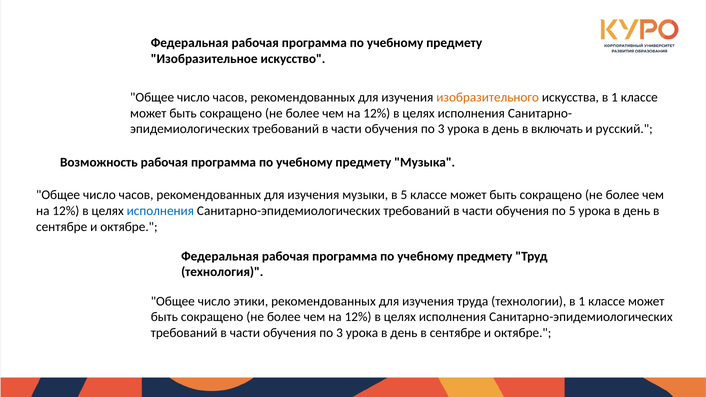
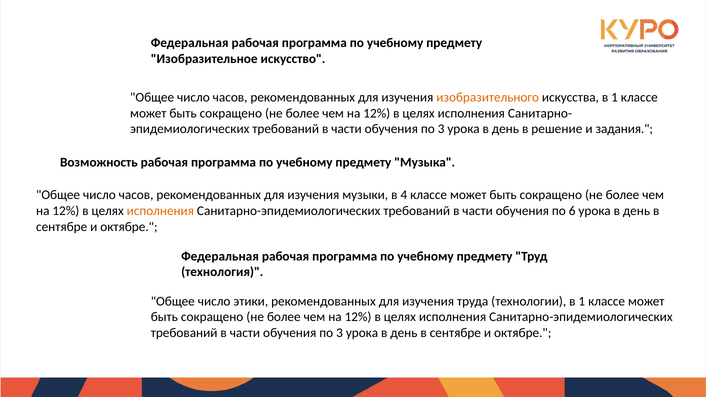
включать: включать -> решение (557, 129)
русский: русский -> задания (624, 129)
в 5: 5 -> 4 (404, 195)
исполнения colour: blue -> orange (160, 211)
по 5: 5 -> 6 (572, 211)
